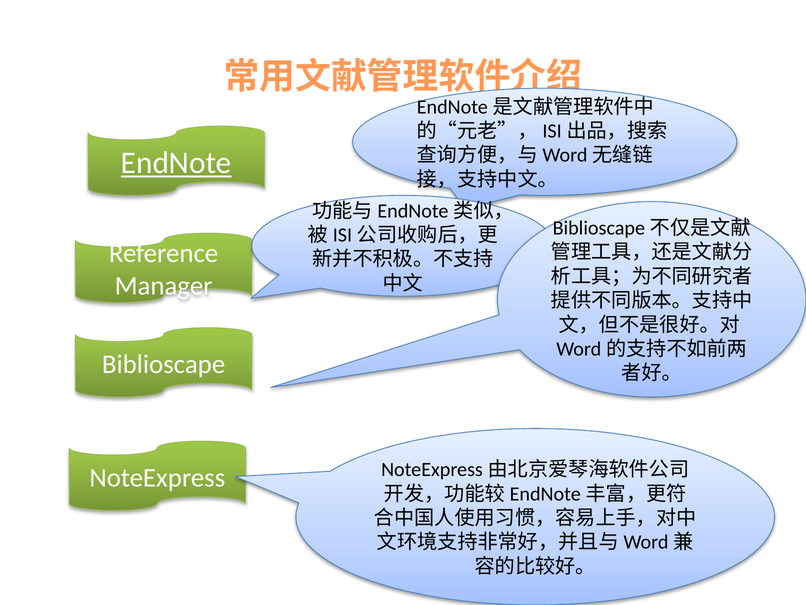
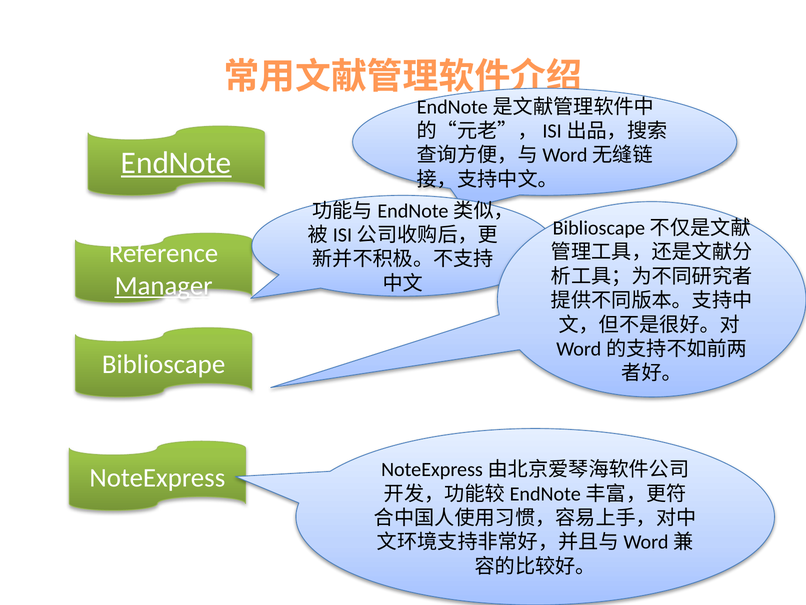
Manager underline: none -> present (164, 286)
